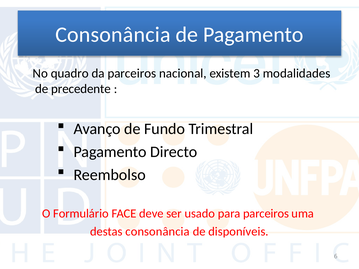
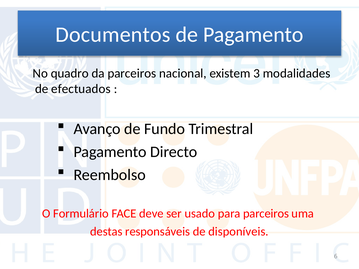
Consonância: Consonância -> Documentos (113, 35)
precedente: precedente -> efectuados (81, 89)
destas consonância: consonância -> responsáveis (158, 232)
